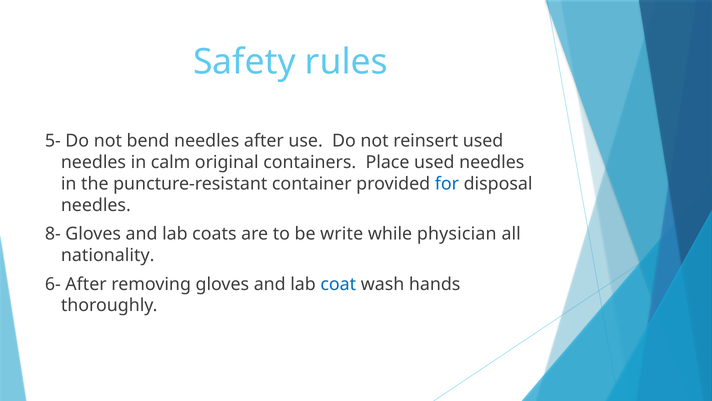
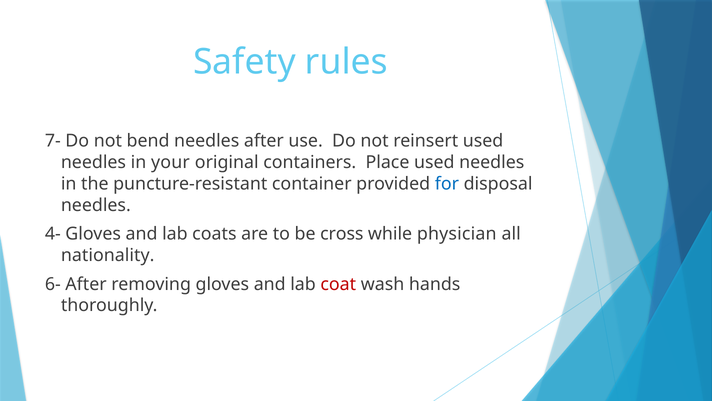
5-: 5- -> 7- (53, 141)
calm: calm -> your (170, 162)
8-: 8- -> 4- (53, 234)
write: write -> cross (342, 234)
coat colour: blue -> red (338, 284)
